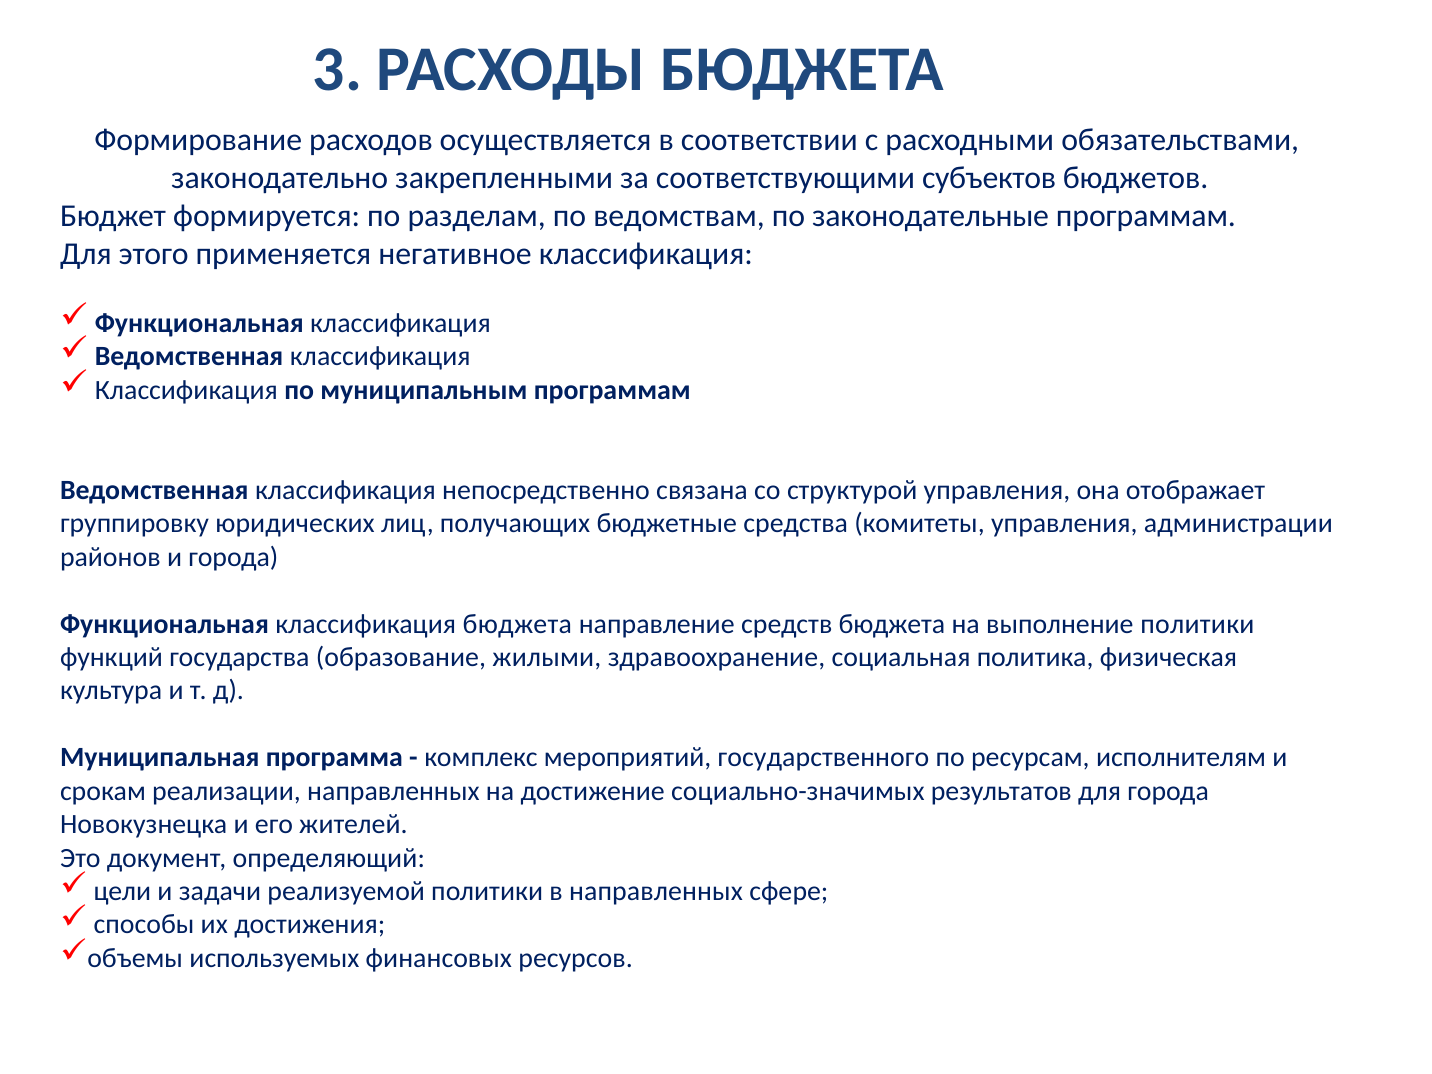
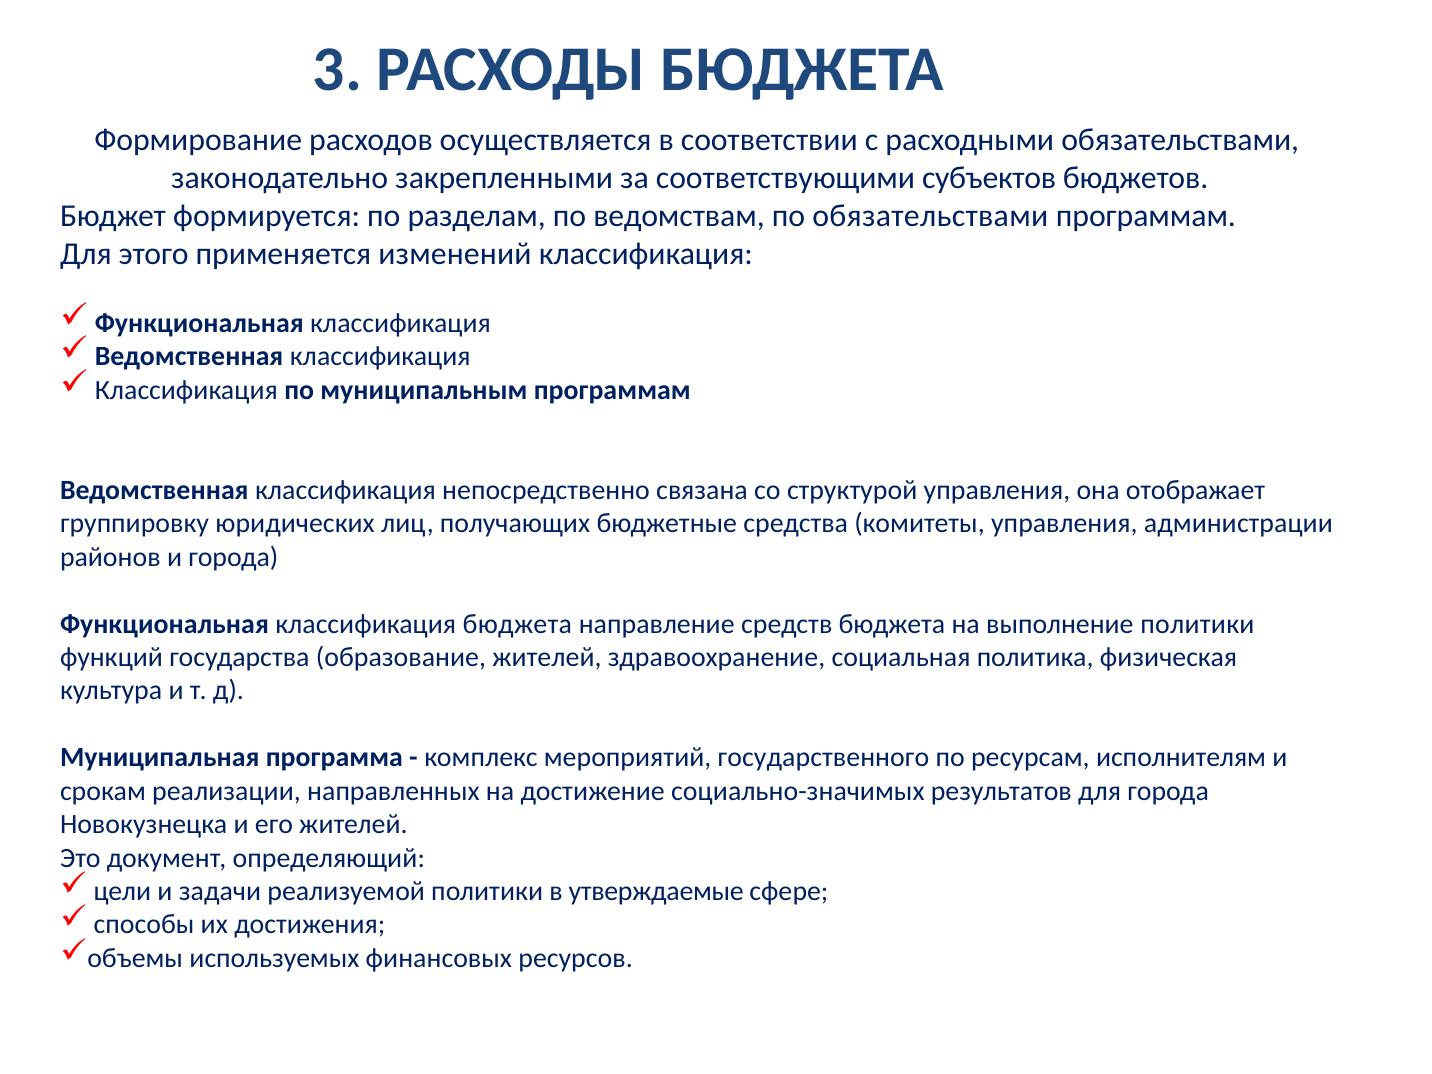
по законодательные: законодательные -> обязательствами (930, 216)
негативное: негативное -> изменений (455, 254)
образование жилыми: жилыми -> жителей (547, 657)
в направленных: направленных -> утверждаемые (656, 891)
